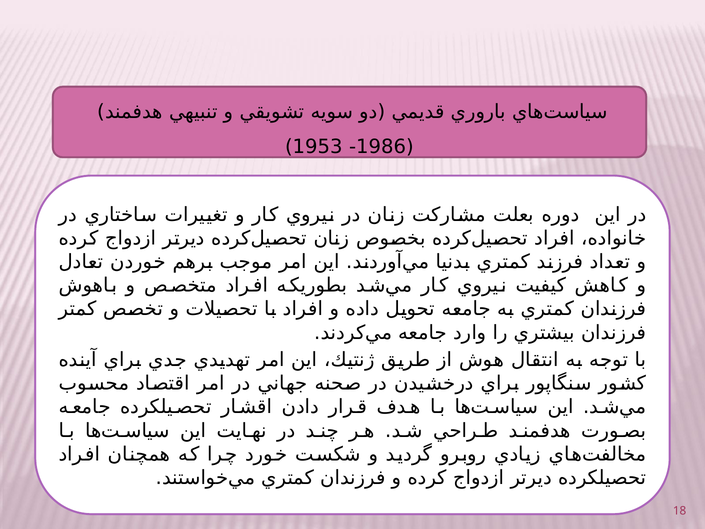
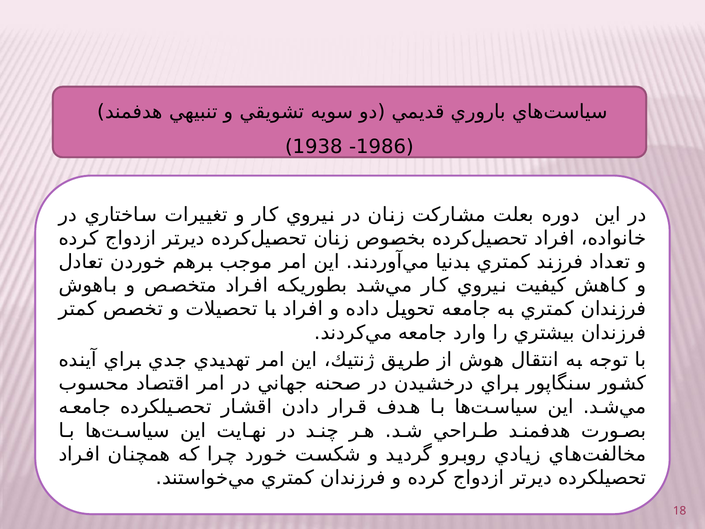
1953: 1953 -> 1938 (318, 147)
